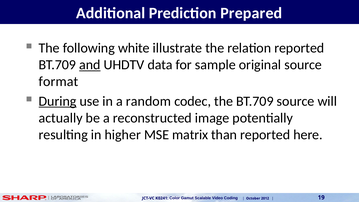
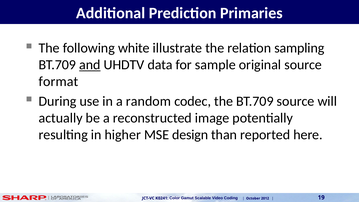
Prepared: Prepared -> Primaries (251, 13)
relation reported: reported -> sampling (299, 48)
During underline: present -> none (58, 101)
matrix: matrix -> design (190, 135)
